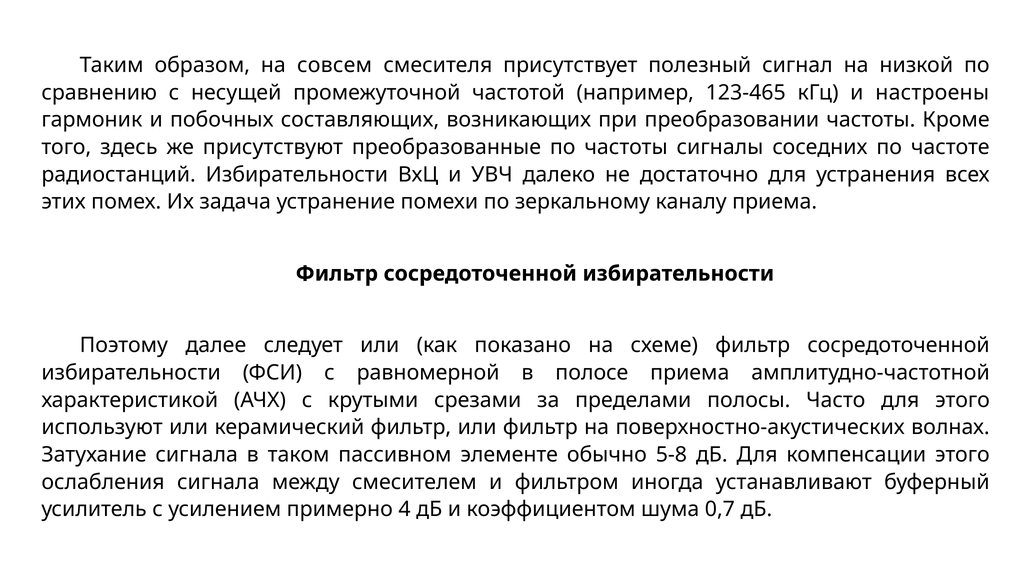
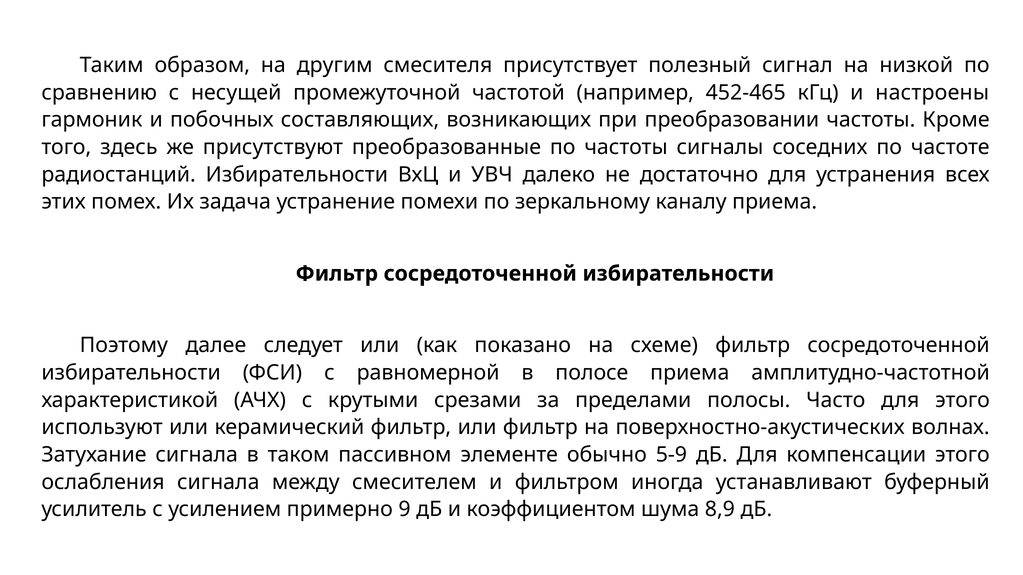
совсем: совсем -> другим (335, 65)
123-465: 123-465 -> 452-465 (746, 93)
5-8: 5-8 -> 5-9 (671, 455)
4: 4 -> 9 (405, 510)
0,7: 0,7 -> 8,9 (720, 510)
